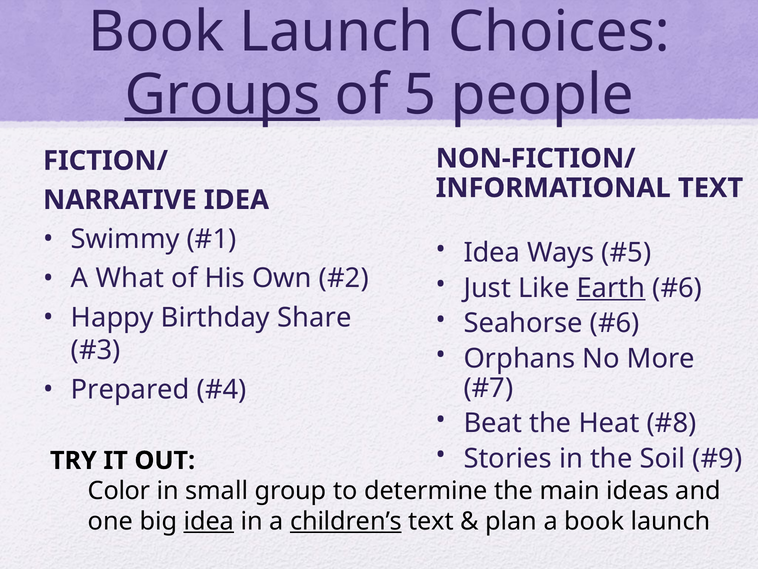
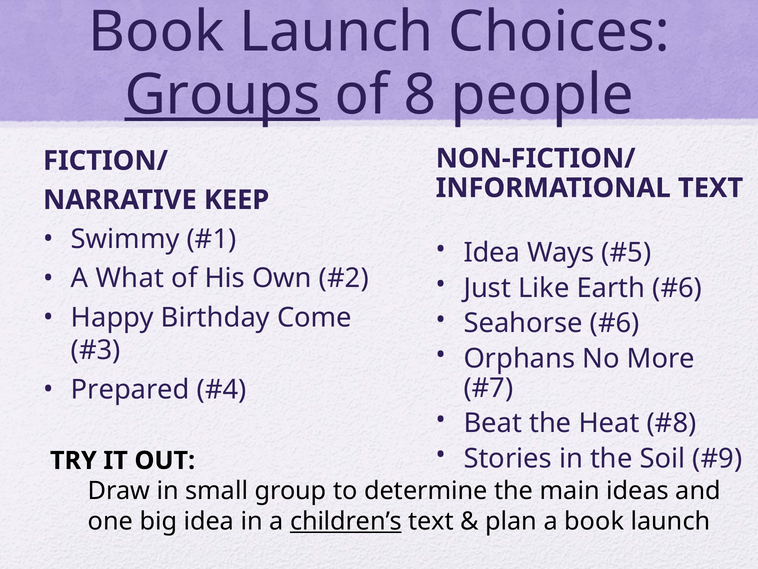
5: 5 -> 8 (420, 95)
NARRATIVE IDEA: IDEA -> KEEP (237, 200)
Earth underline: present -> none (611, 288)
Share: Share -> Come (314, 317)
Color: Color -> Draw (119, 491)
idea underline: present -> none (209, 521)
